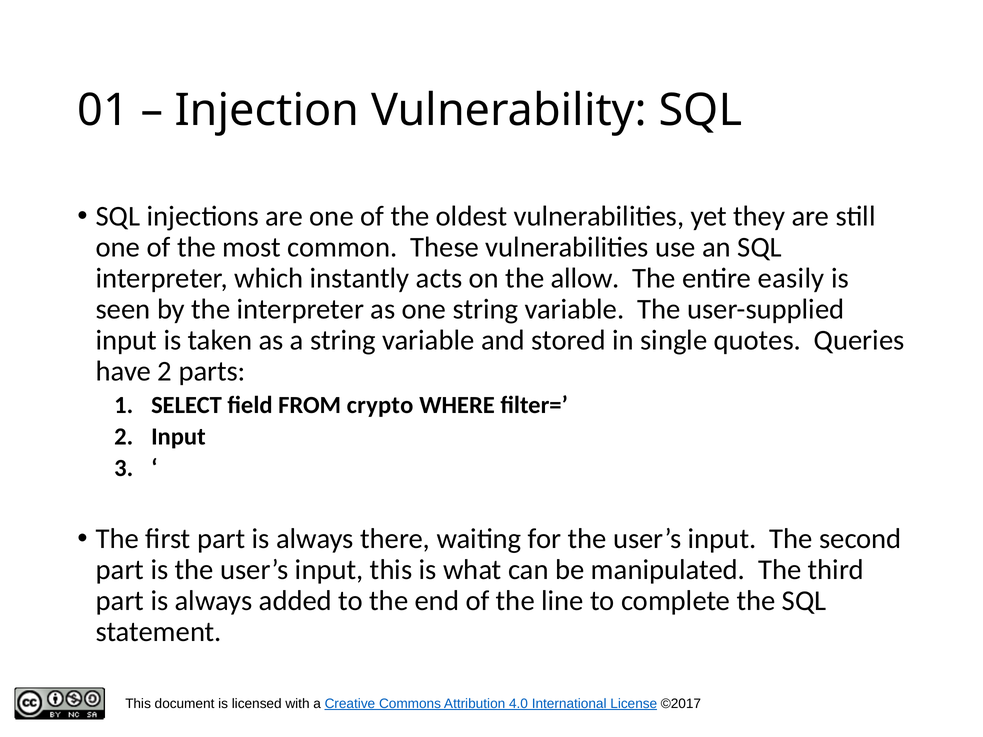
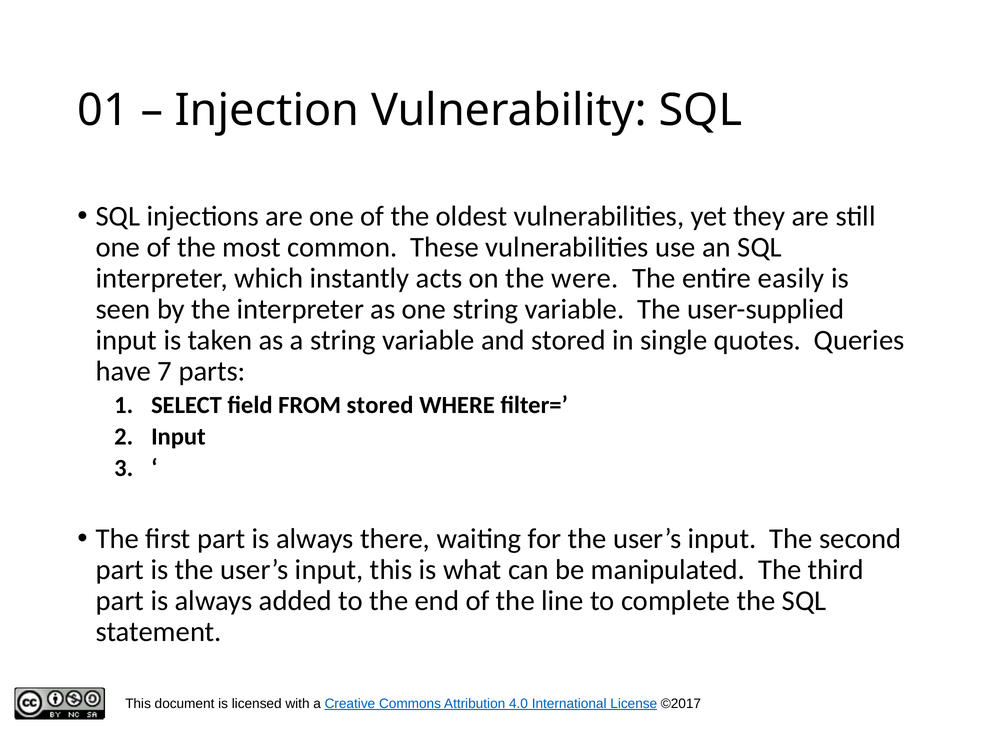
allow: allow -> were (585, 278)
have 2: 2 -> 7 (165, 371)
FROM crypto: crypto -> stored (380, 405)
